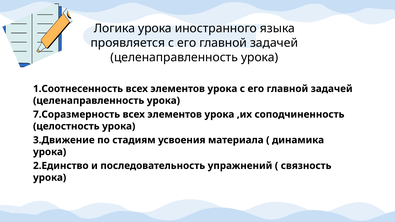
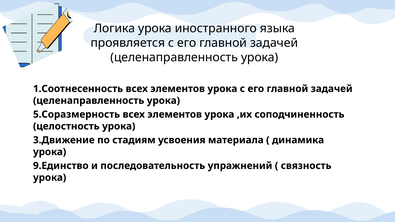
7.Соразмерность: 7.Соразмерность -> 5.Соразмерность (77, 114)
2.Единство: 2.Единство -> 9.Единство (61, 166)
